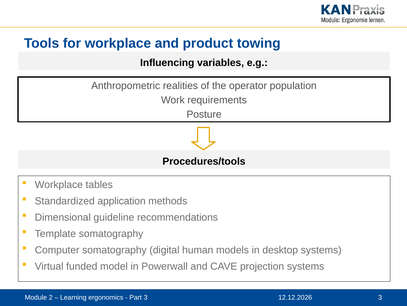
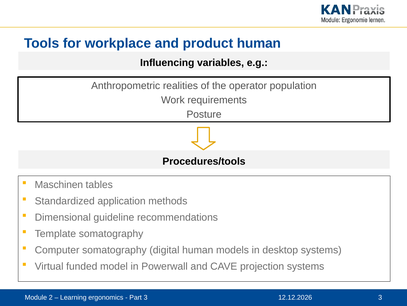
product towing: towing -> human (259, 43)
Workplace: Workplace -> Maschinen (59, 184)
